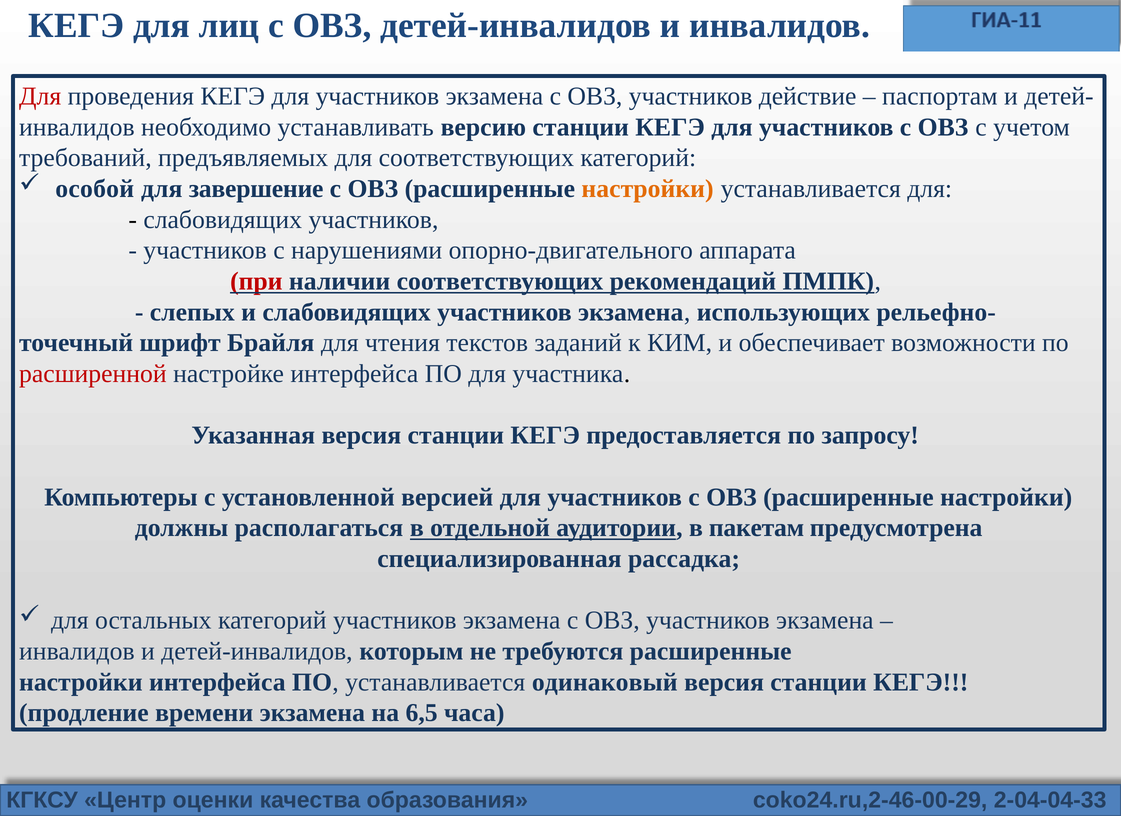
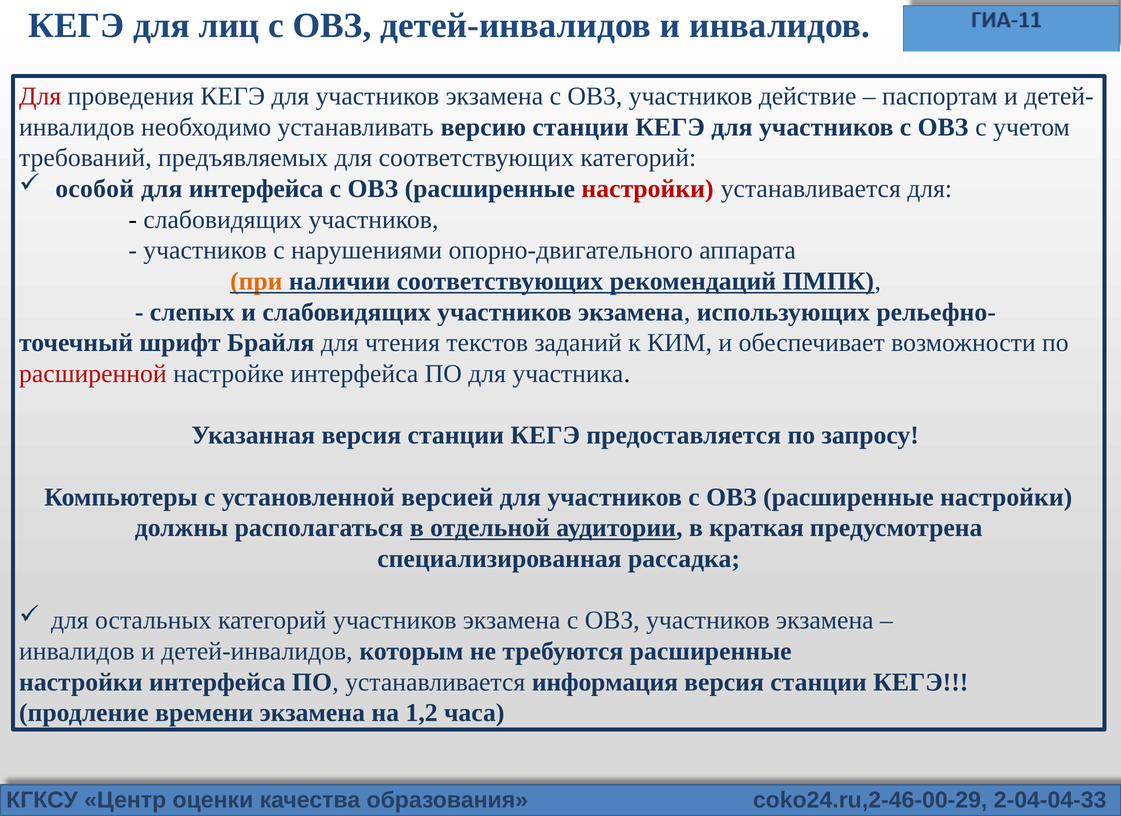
для завершение: завершение -> интерфейса (256, 189)
настройки colour: orange -> red (648, 189)
при colour: red -> orange (256, 281)
пакетам: пакетам -> краткая (757, 528)
одинаковый: одинаковый -> информация (605, 682)
6,5: 6,5 -> 1,2 (422, 713)
